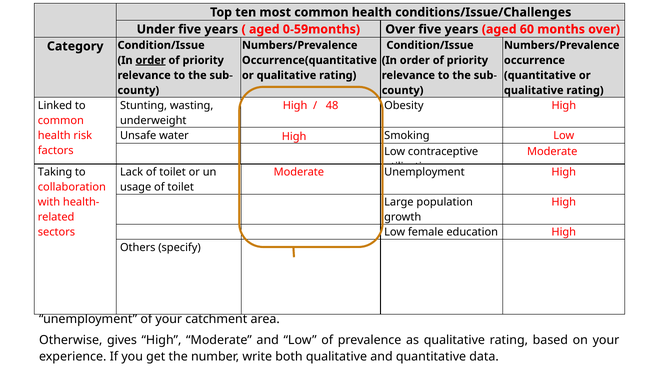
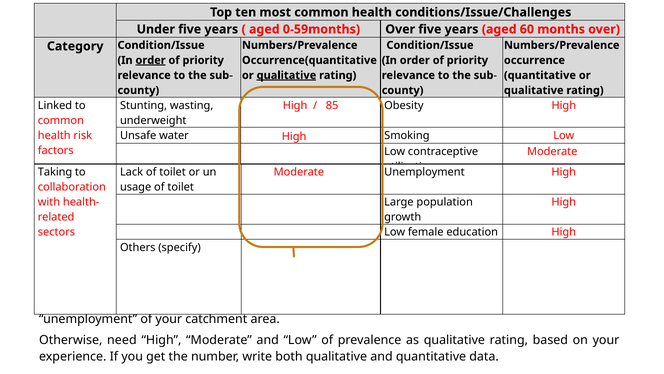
qualitative underline: none -> present (286, 75)
48: 48 -> 85 (332, 105)
gives: gives -> need (122, 340)
